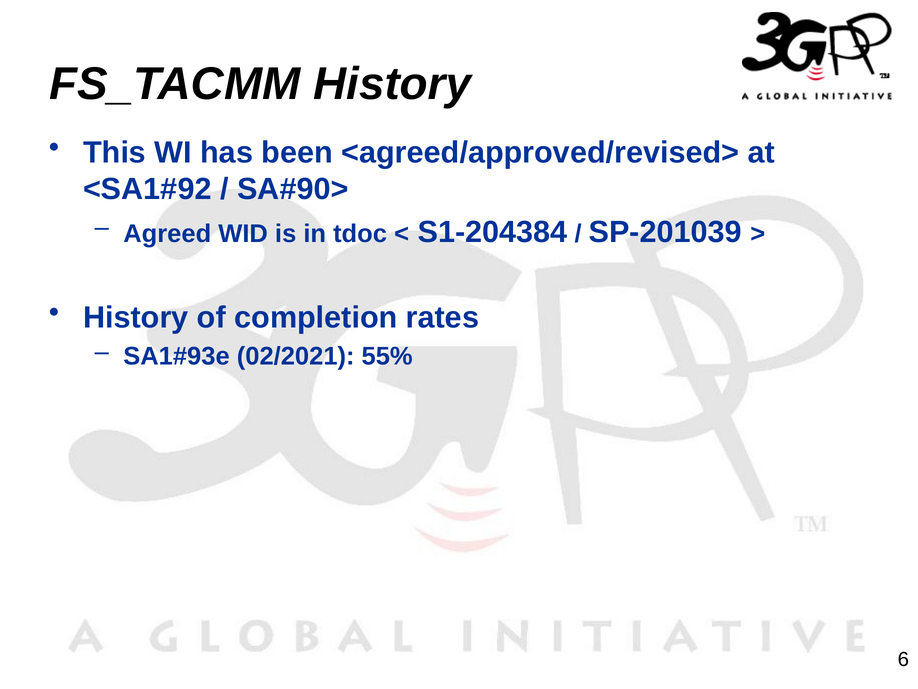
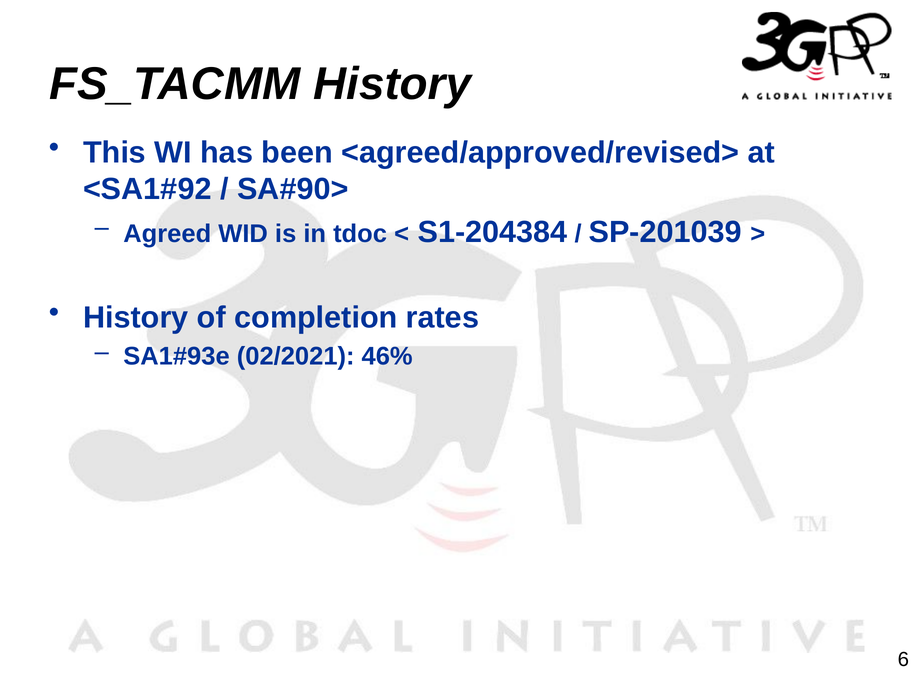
55%: 55% -> 46% (387, 356)
